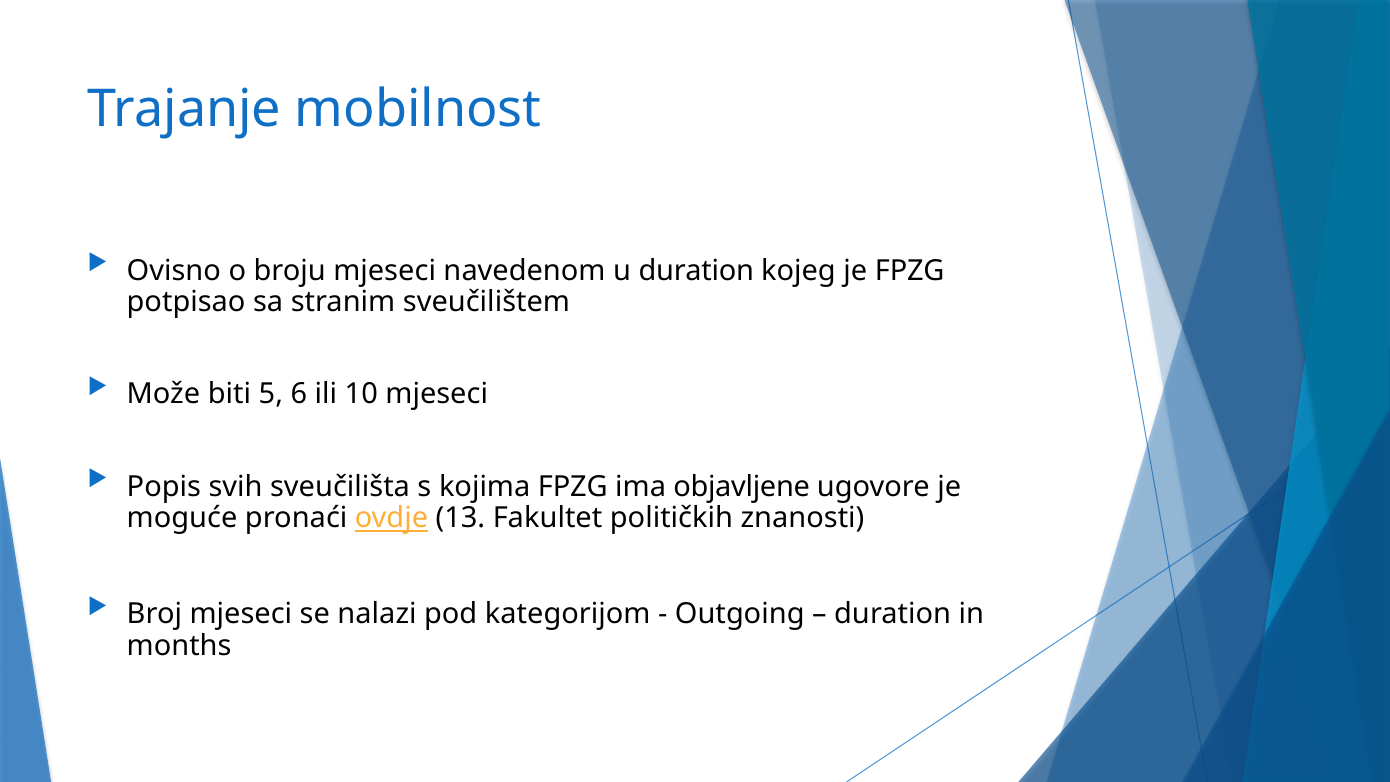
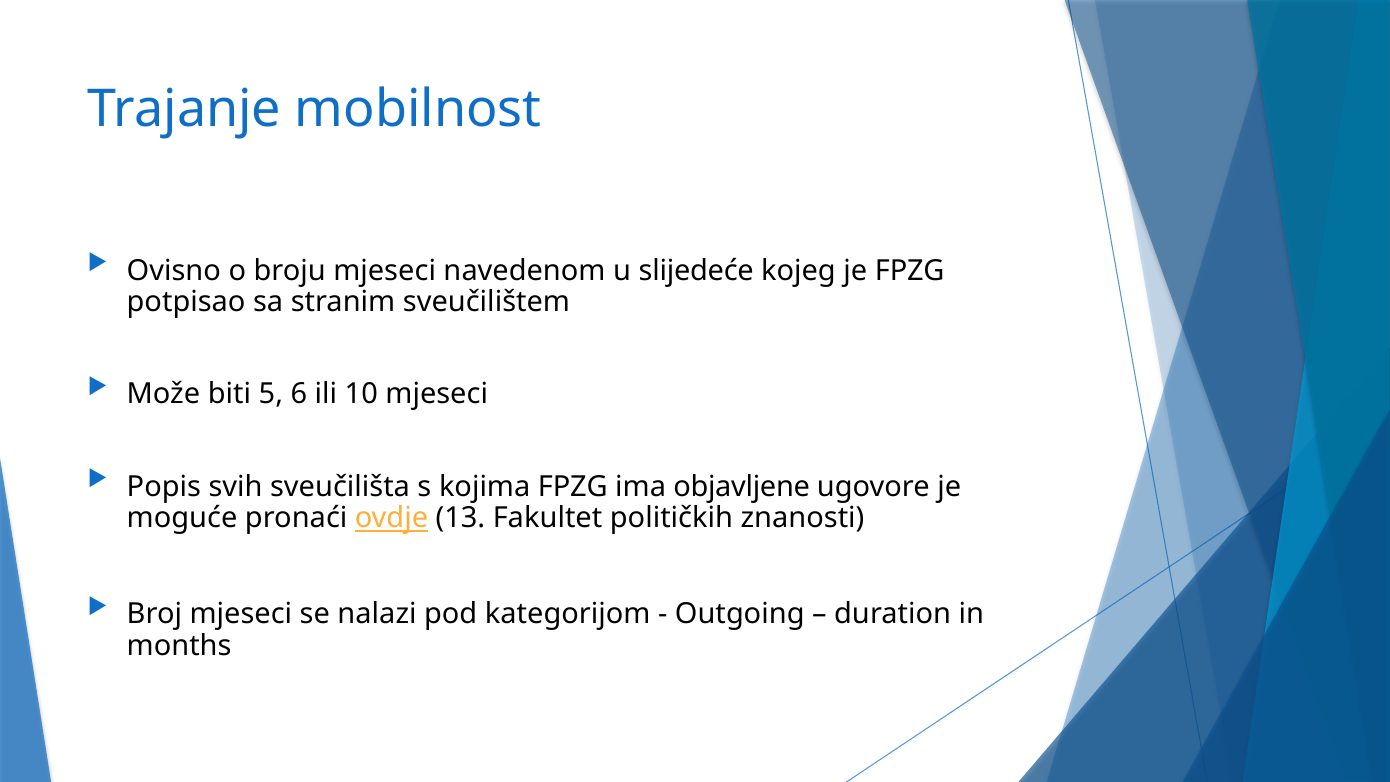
u duration: duration -> slijedeće (696, 271)
